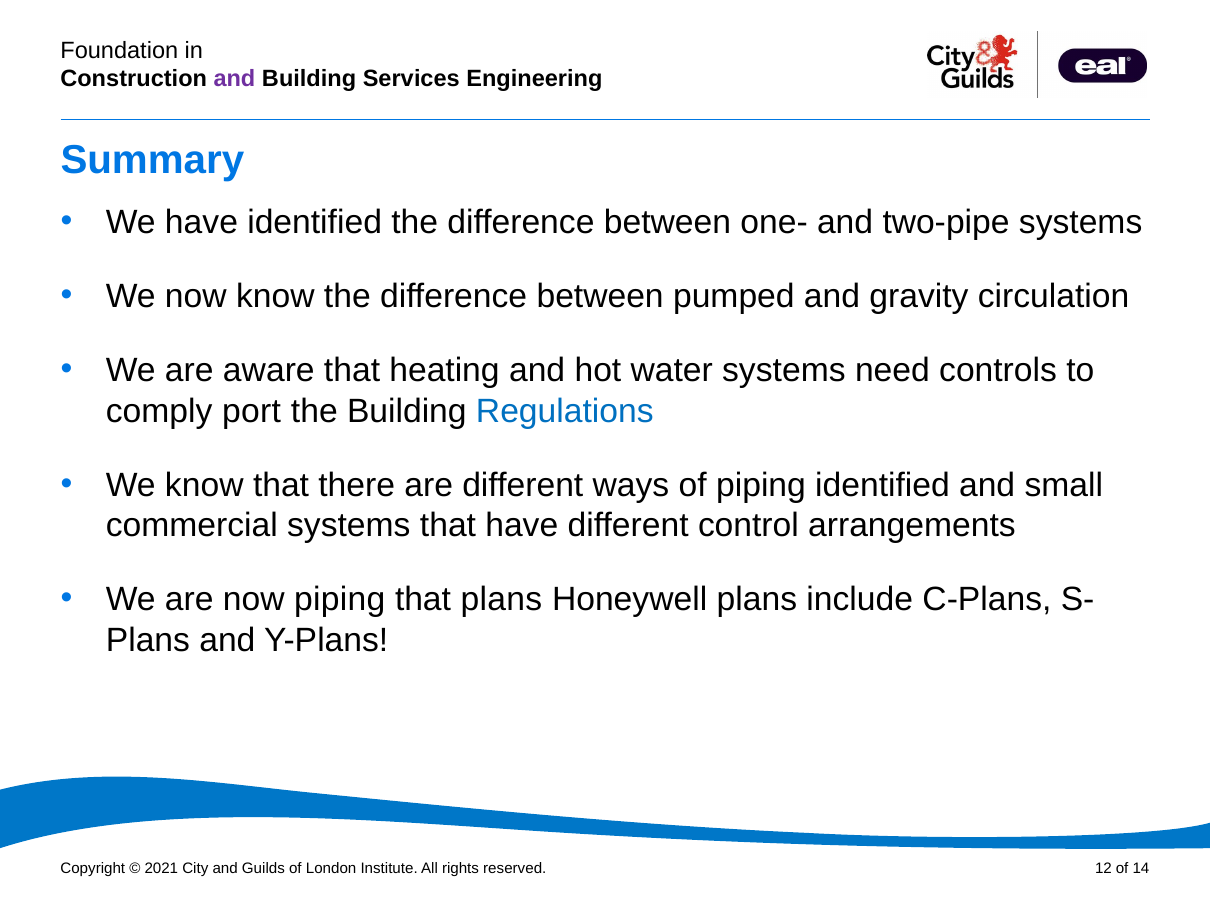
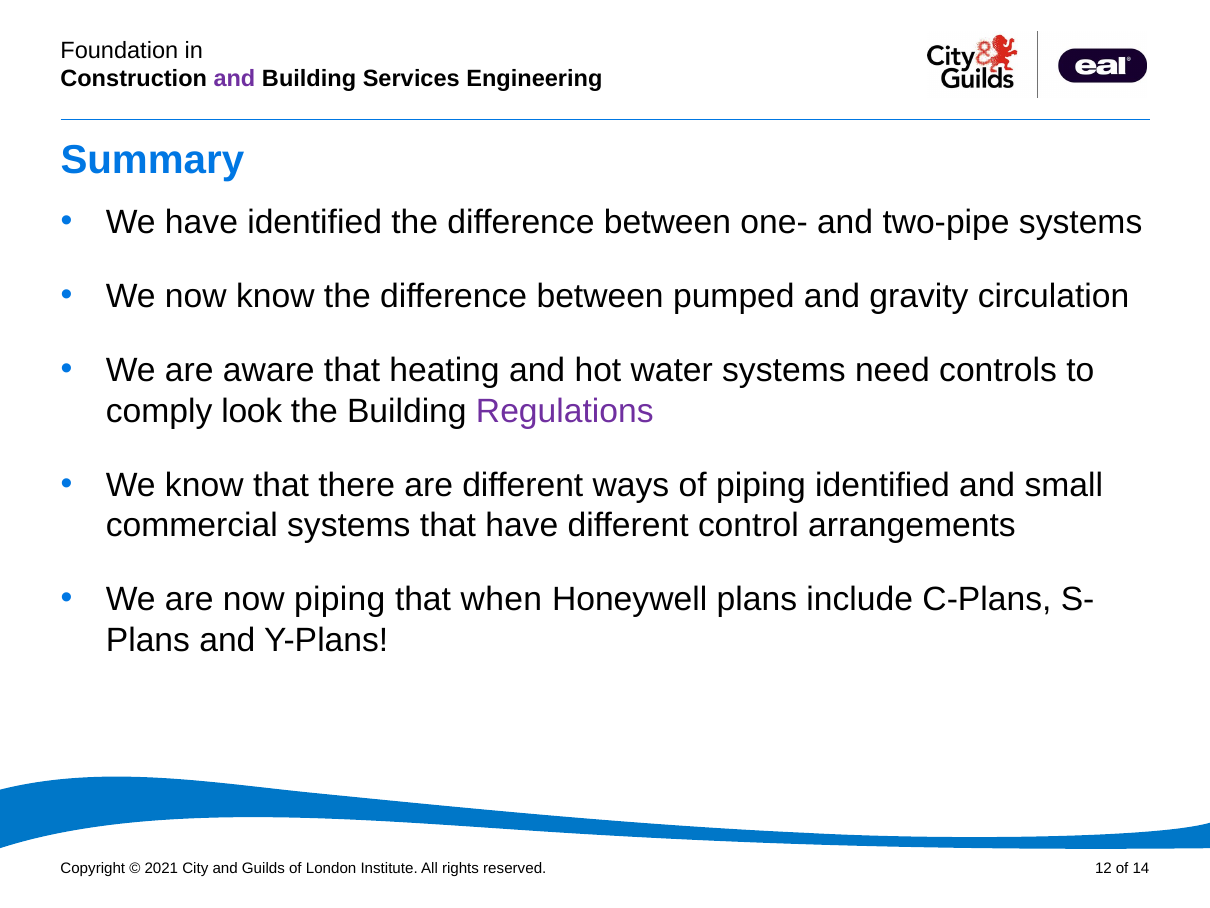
port: port -> look (252, 411)
Regulations colour: blue -> purple (565, 411)
that plans: plans -> when (501, 599)
